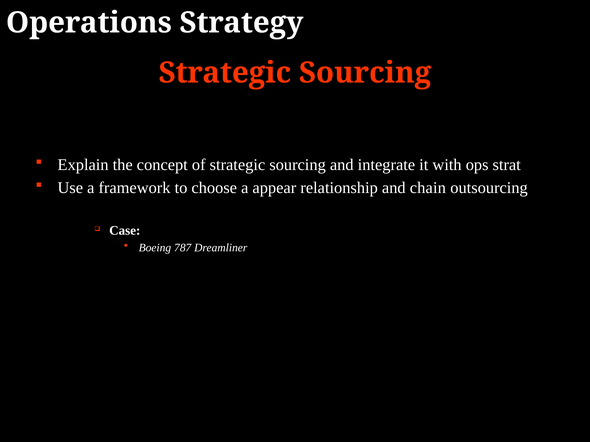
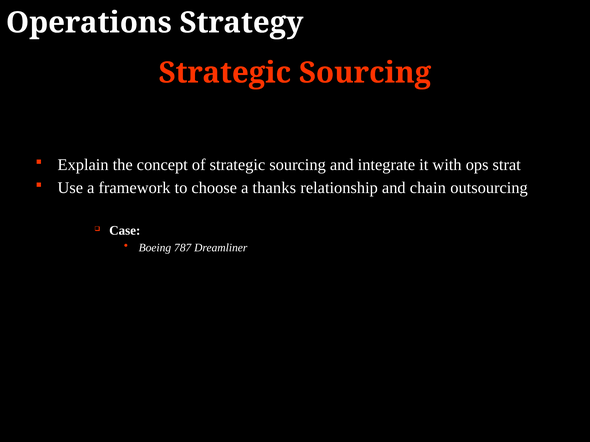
appear: appear -> thanks (274, 188)
